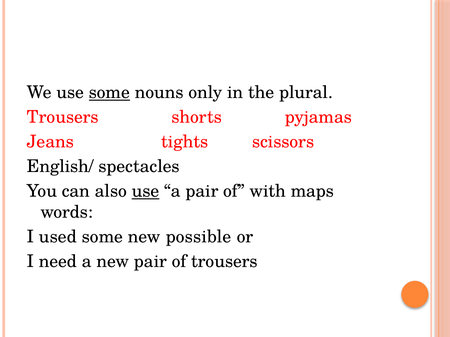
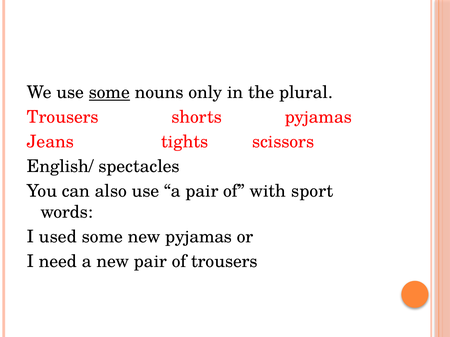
use underline: present -> none (145, 192)
maps: maps -> sport (312, 192)
new possible: possible -> pyjamas (199, 237)
